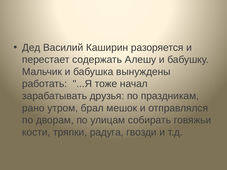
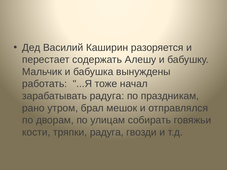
зарабатывать друзья: друзья -> радуга (107, 96)
